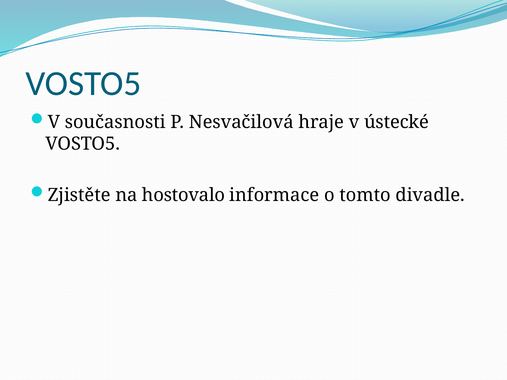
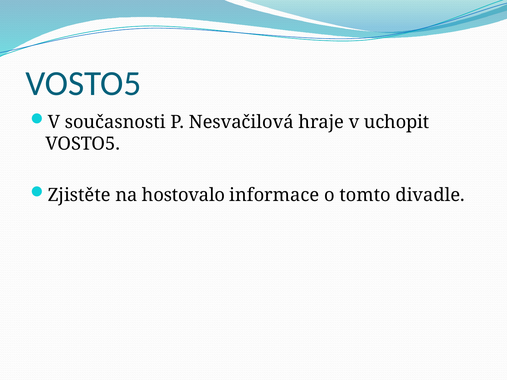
ústecké: ústecké -> uchopit (397, 122)
